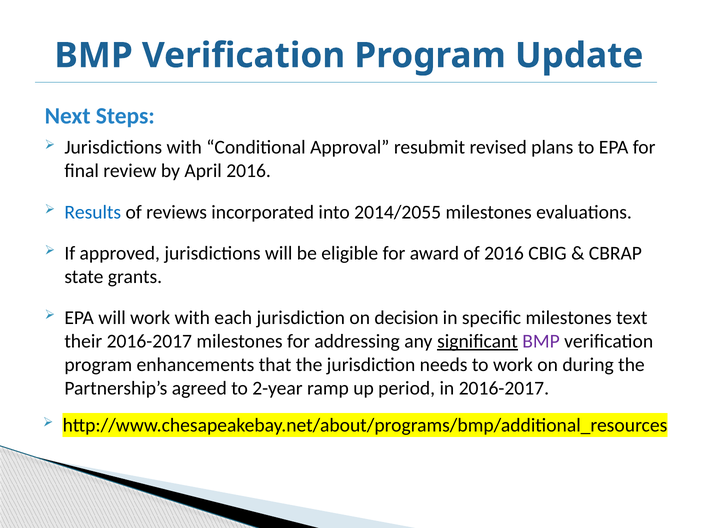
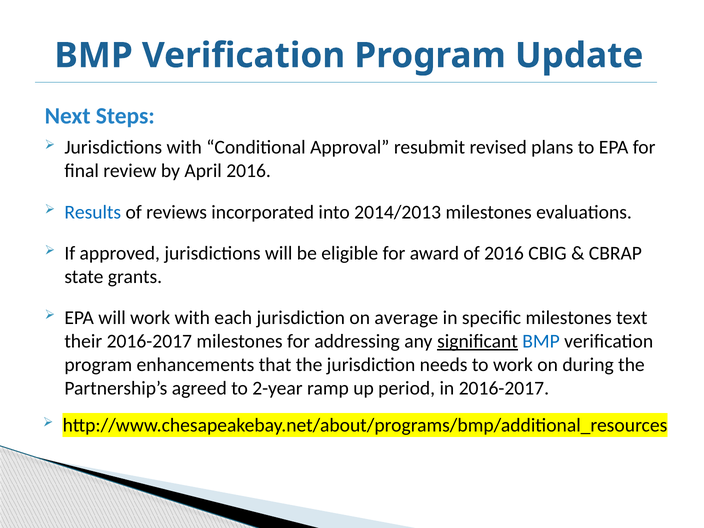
2014/2055: 2014/2055 -> 2014/2013 (398, 212)
decision: decision -> average (406, 318)
BMP colour: purple -> blue (541, 341)
